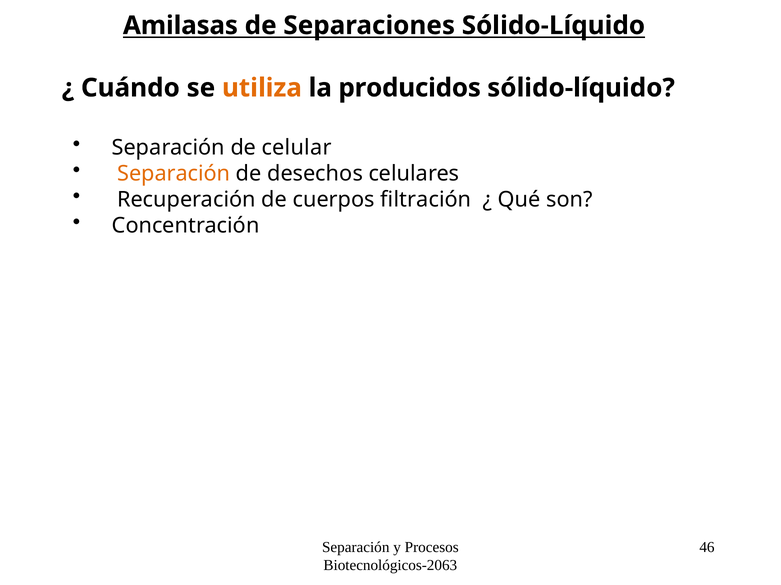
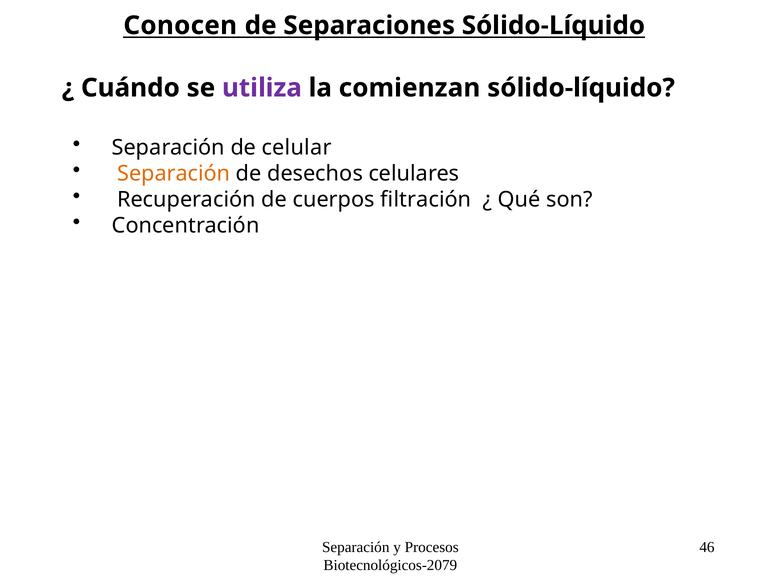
Amilasas: Amilasas -> Conocen (180, 26)
utiliza colour: orange -> purple (262, 88)
producidos: producidos -> comienzan (409, 88)
Biotecnológicos-2063: Biotecnológicos-2063 -> Biotecnológicos-2079 (390, 566)
